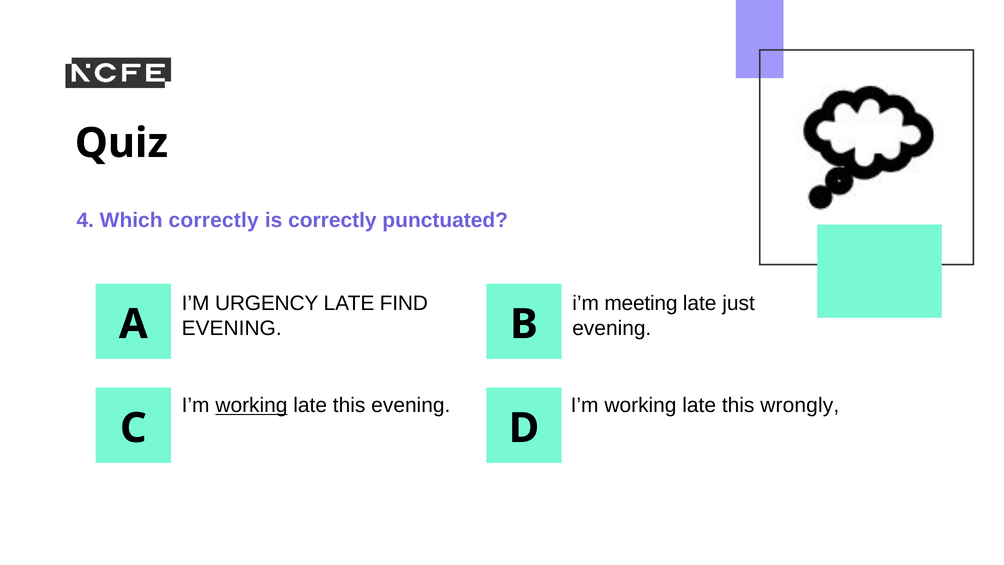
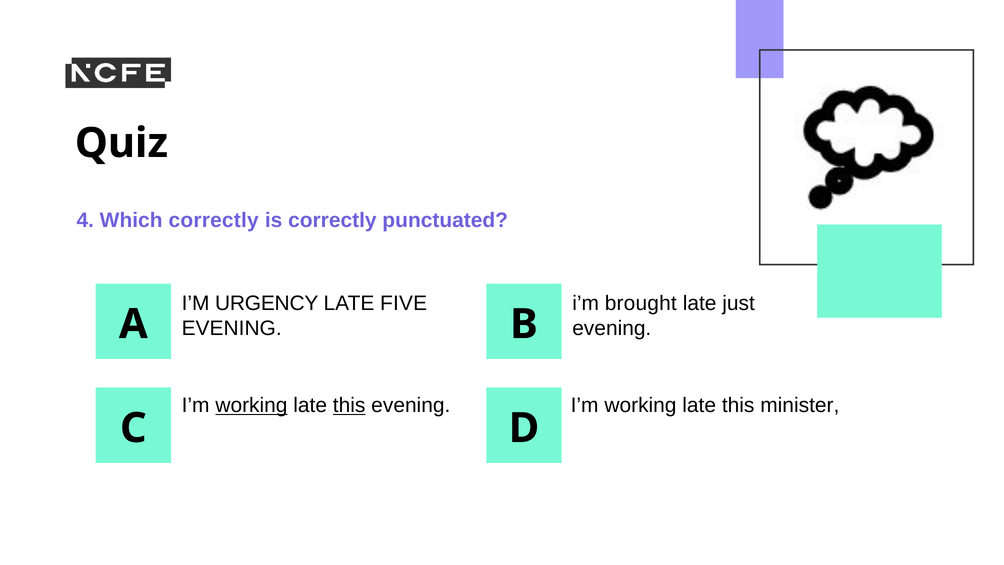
FIND: FIND -> FIVE (404, 303)
meeting: meeting -> brought (641, 303)
this underline: none -> present (349, 405)
wrongly: wrongly -> minister (800, 405)
